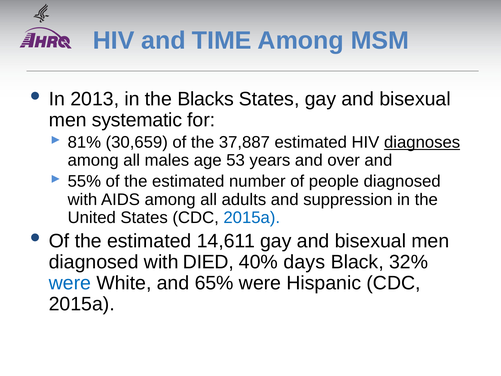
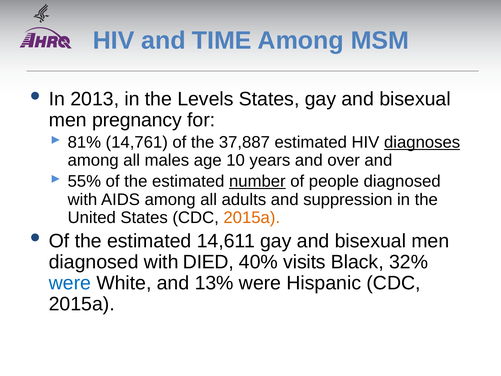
Blacks: Blacks -> Levels (205, 99)
systematic: systematic -> pregnancy (137, 120)
30,659: 30,659 -> 14,761 (137, 142)
53: 53 -> 10 (236, 160)
number underline: none -> present (257, 181)
2015a colour: blue -> orange (252, 217)
days: days -> visits (304, 262)
65%: 65% -> 13% (214, 283)
